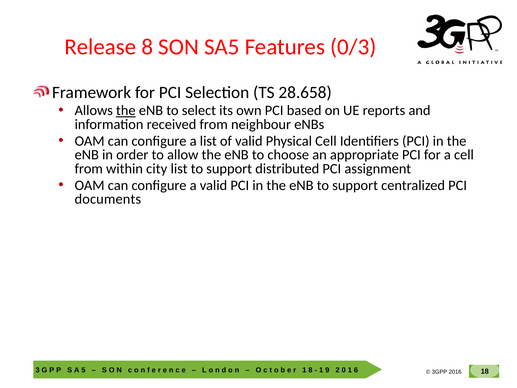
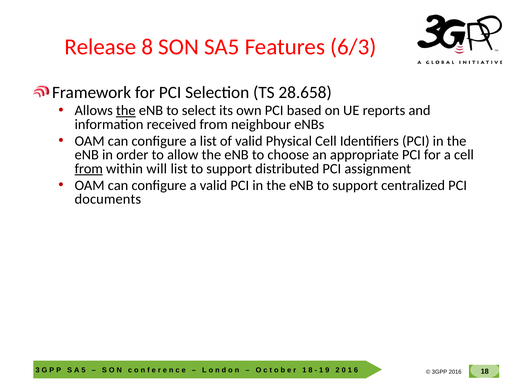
0/3: 0/3 -> 6/3 (353, 47)
from underline: none -> present (89, 169)
city: city -> will (157, 169)
